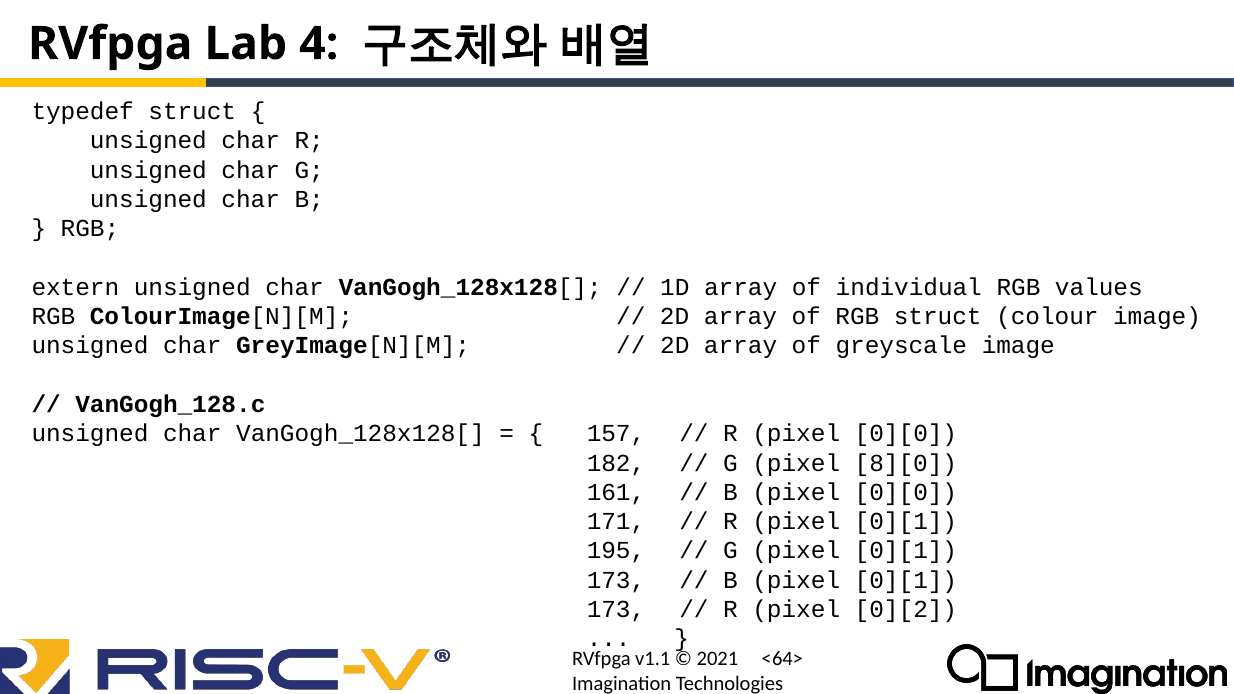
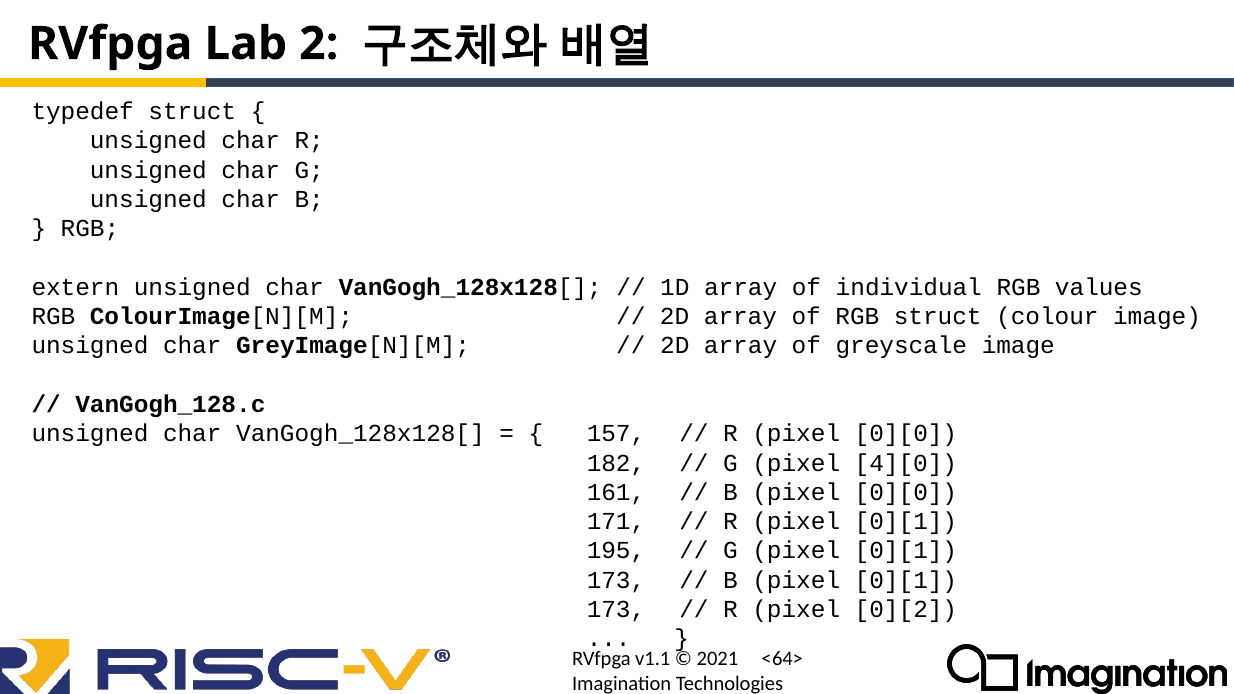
4: 4 -> 2 (319, 44)
8][0: 8][0 -> 4][0 (906, 463)
